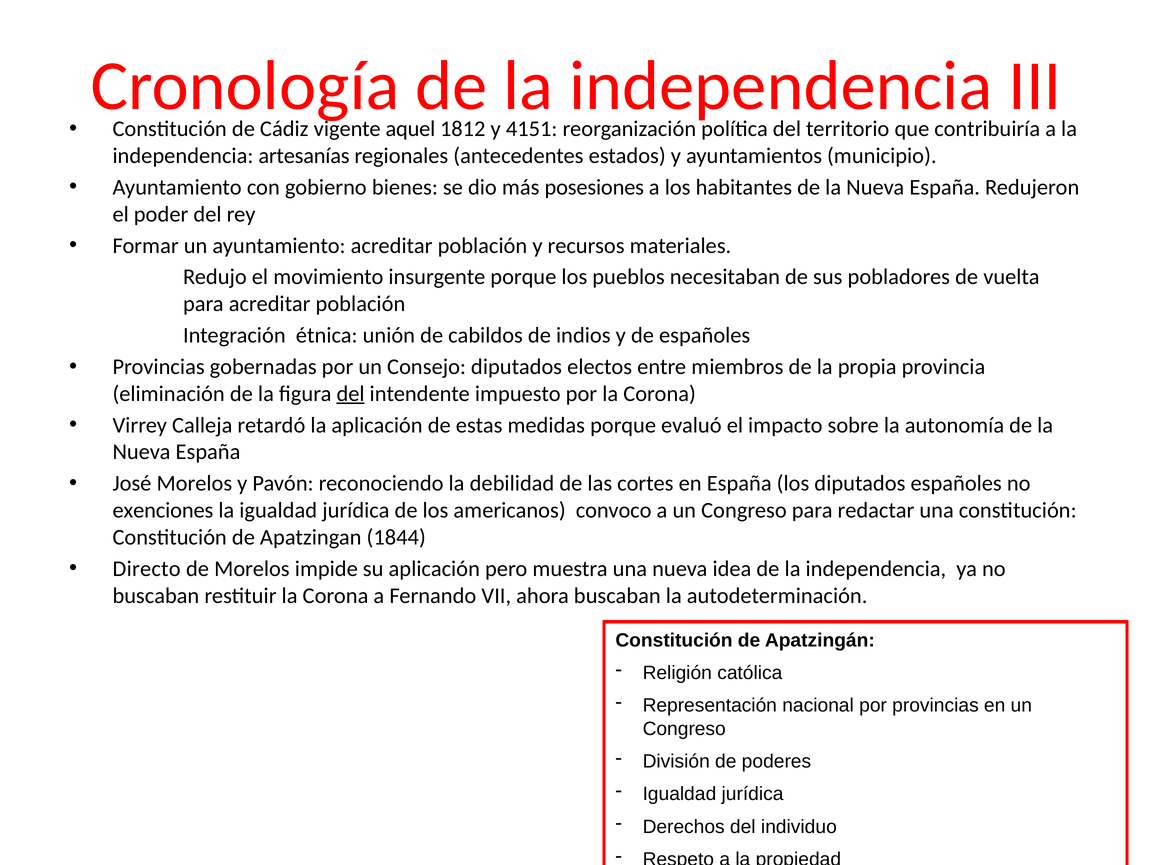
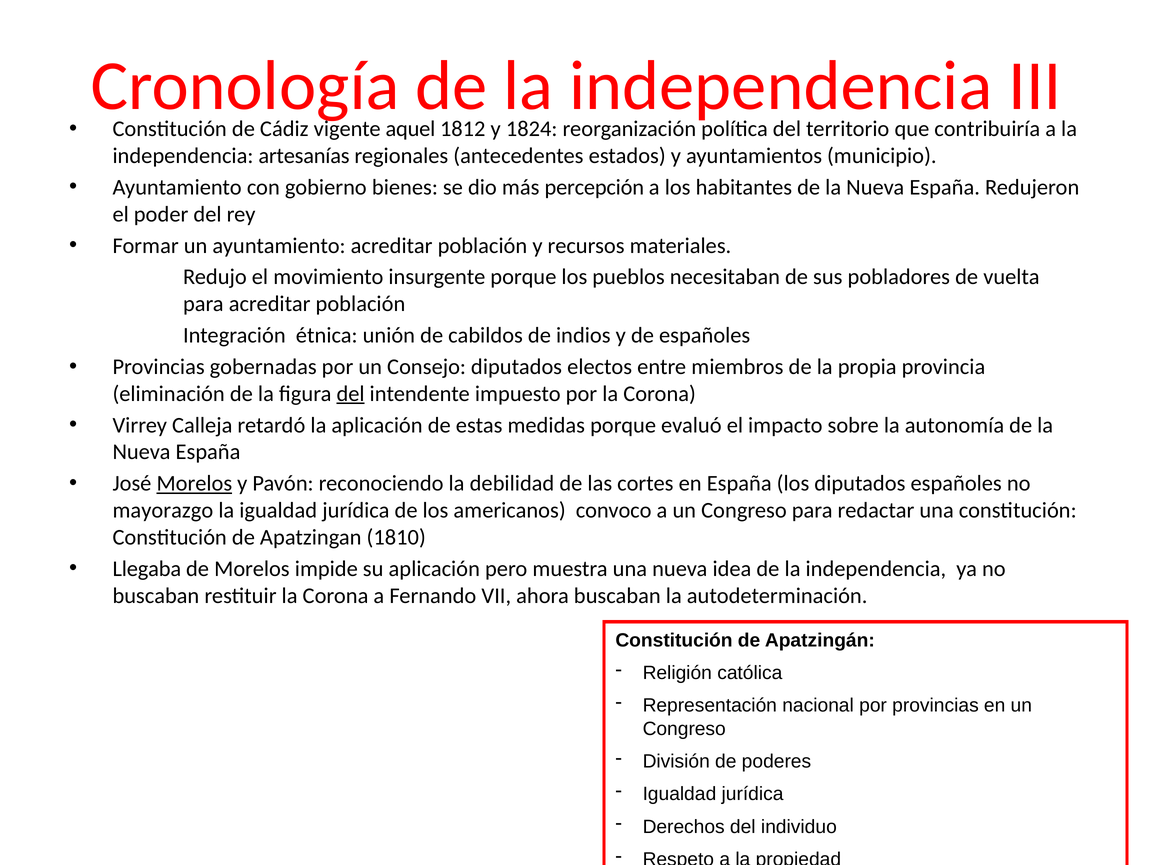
4151: 4151 -> 1824 (532, 129)
posesiones: posesiones -> percepción (594, 187)
Morelos underline: none -> present (194, 484)
exenciones: exenciones -> mayorazgo (163, 511)
1844: 1844 -> 1810 (396, 538)
Directo: Directo -> Llegaba (147, 569)
